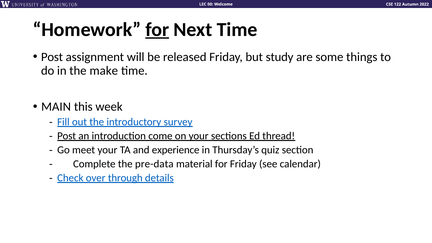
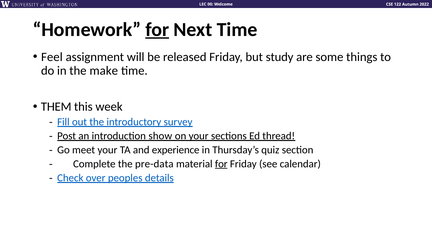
Post: Post -> Feel (52, 57)
MAIN: MAIN -> THEM (56, 107)
come: come -> show (160, 136)
for underline: none -> present (221, 164)
through: through -> peoples (125, 178)
